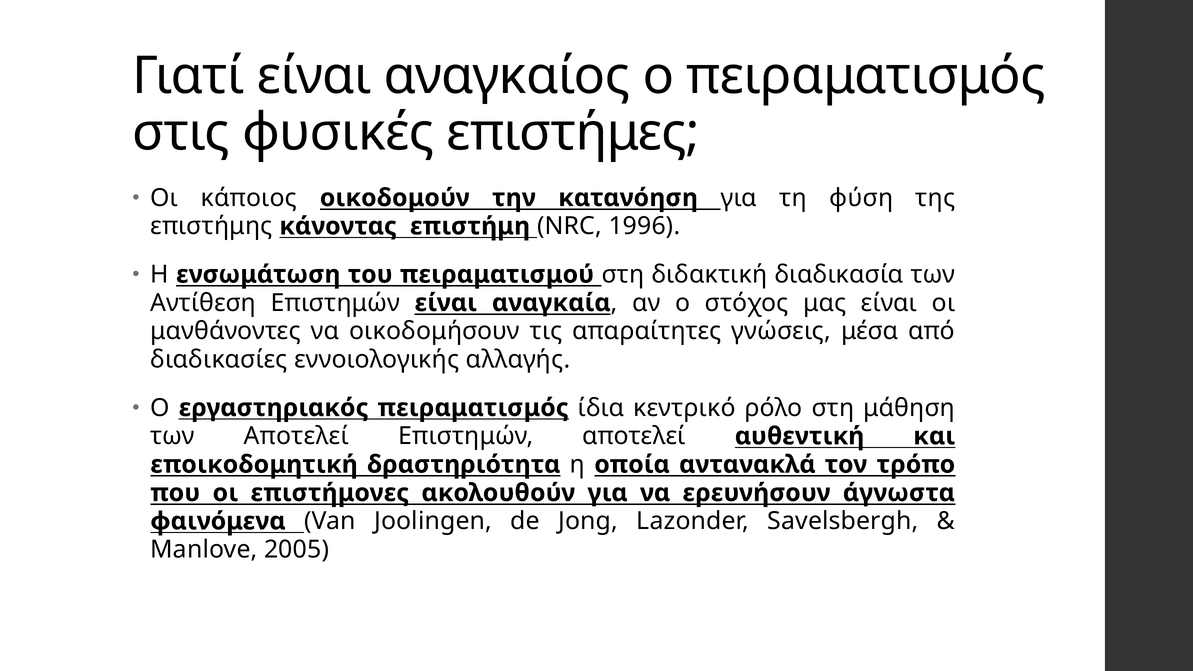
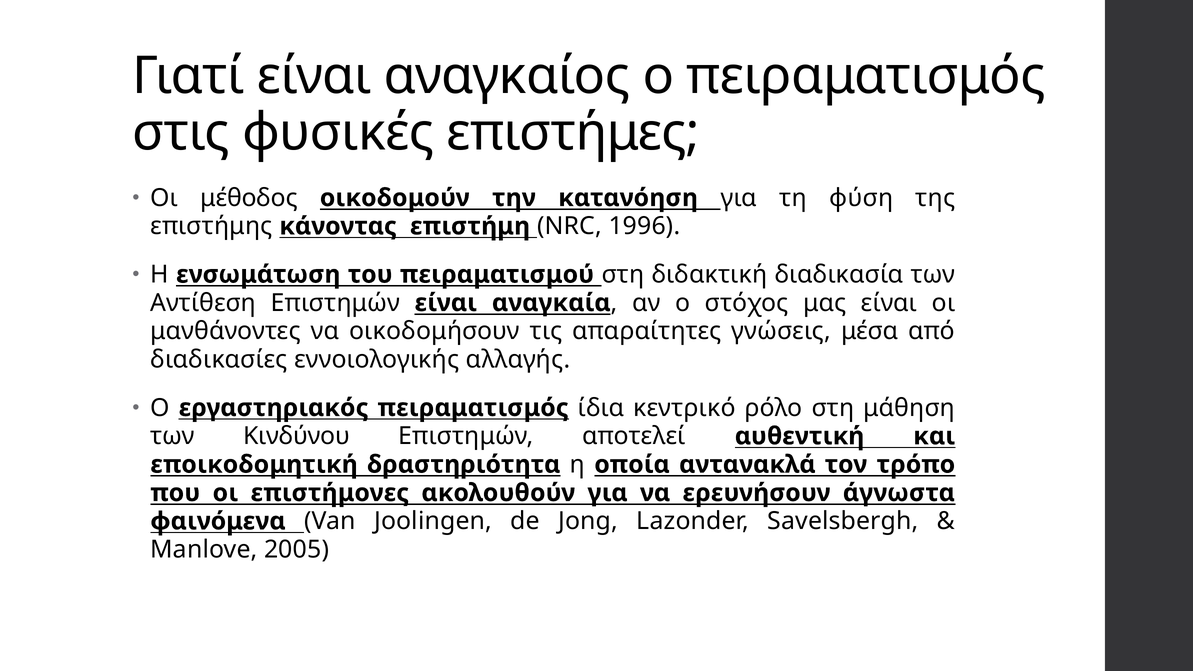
κάποιος: κάποιος -> μέθοδος (249, 198)
των Αποτελεί: Αποτελεί -> Κινδύνου (297, 436)
